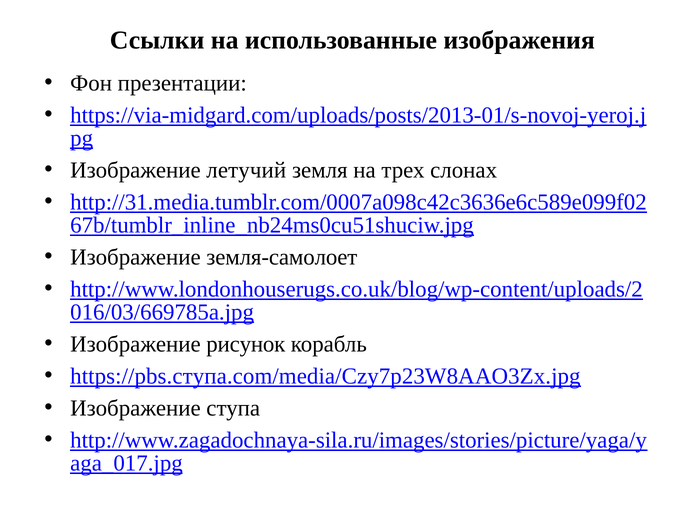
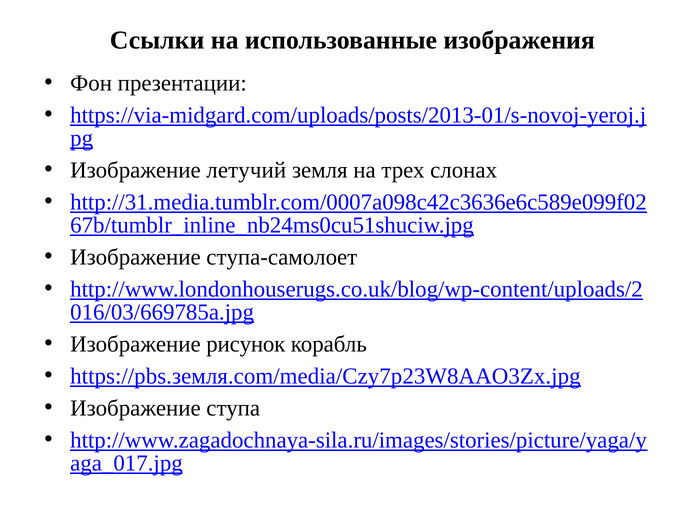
земля-самолоет: земля-самолоет -> ступа-самолоет (282, 257)
https://pbs.ступа.com/media/Czy7p23W8AAO3Zx.jpg: https://pbs.ступа.com/media/Czy7p23W8AAO3Zx.jpg -> https://pbs.земля.com/media/Czy7p23W8AAO3Zx.jpg (325, 376)
